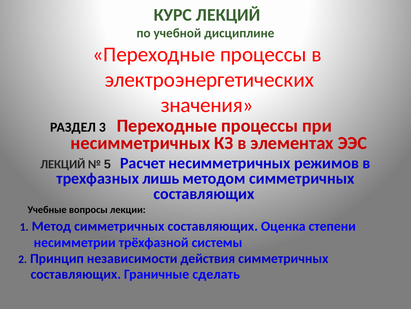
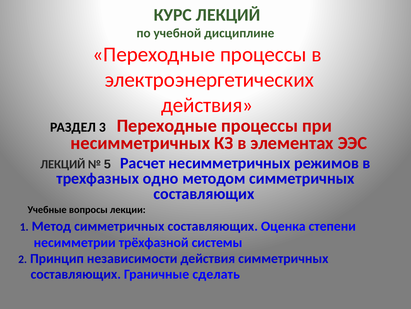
значения: значения -> действия (207, 105)
лишь: лишь -> одно (161, 178)
